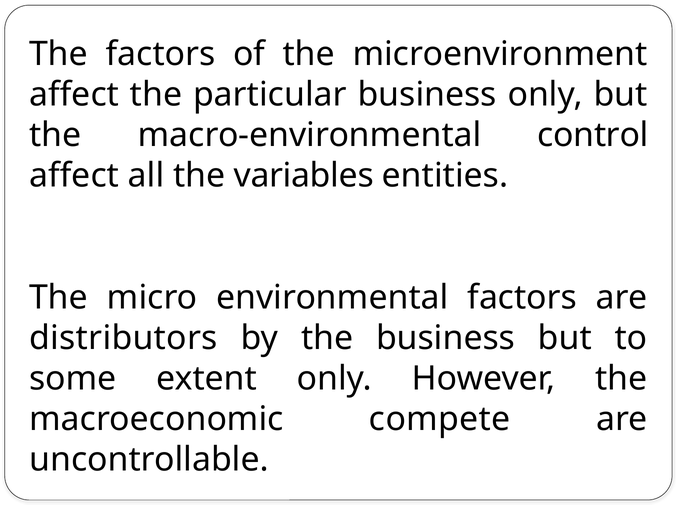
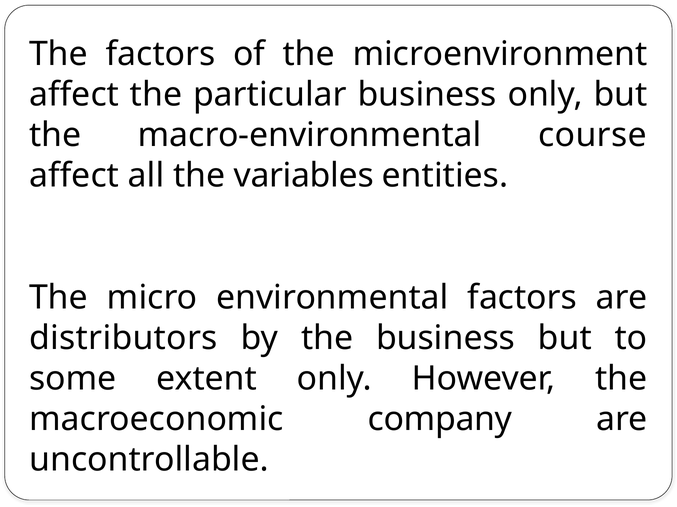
control: control -> course (593, 135)
compete: compete -> company (440, 420)
